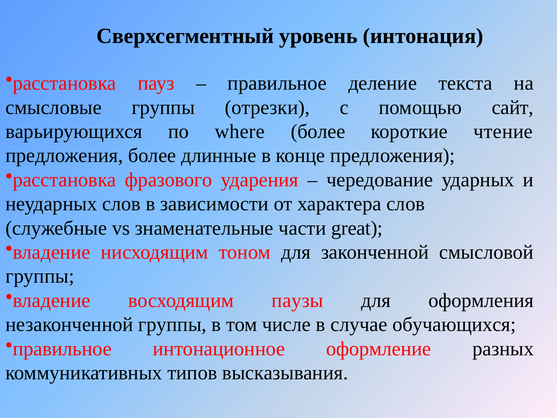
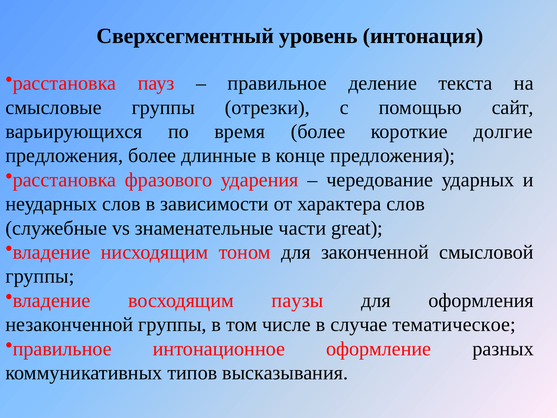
where: where -> время (240, 131)
чтение: чтение -> долгие (503, 131)
обучающихся: обучающихся -> тематическое (454, 324)
